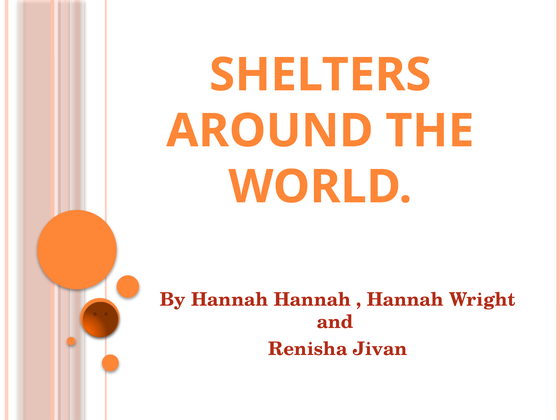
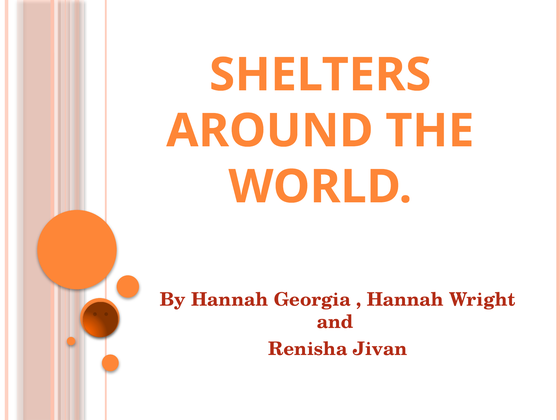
Hannah Hannah: Hannah -> Georgia (312, 300)
